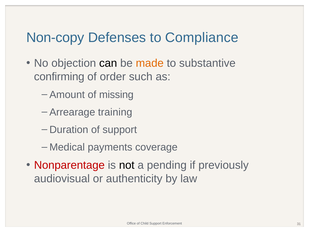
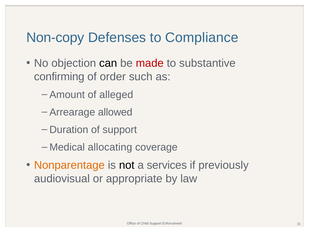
made colour: orange -> red (150, 63)
missing: missing -> alleged (116, 95)
training: training -> allowed (115, 112)
payments: payments -> allocating (110, 147)
Nonparentage colour: red -> orange (69, 165)
pending: pending -> services (167, 165)
authenticity: authenticity -> appropriate (134, 179)
